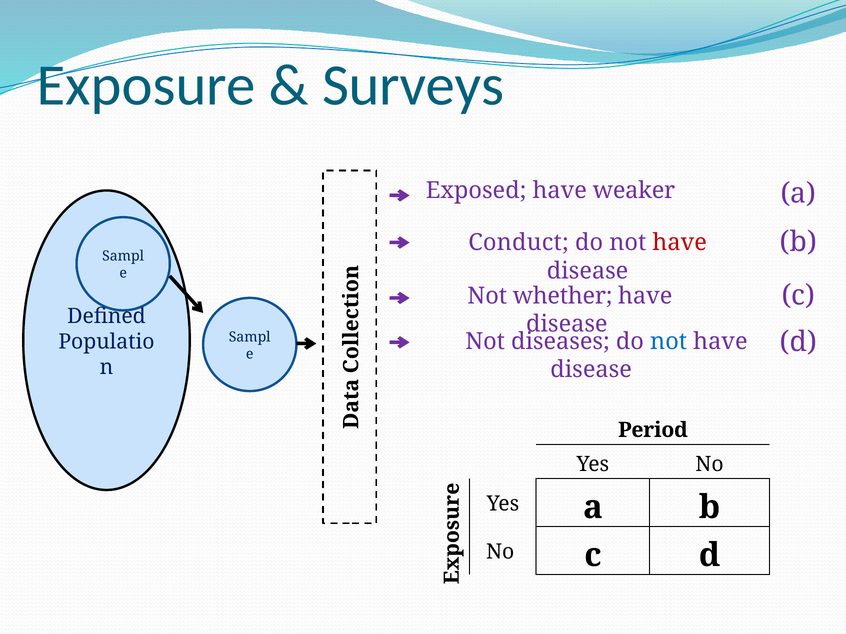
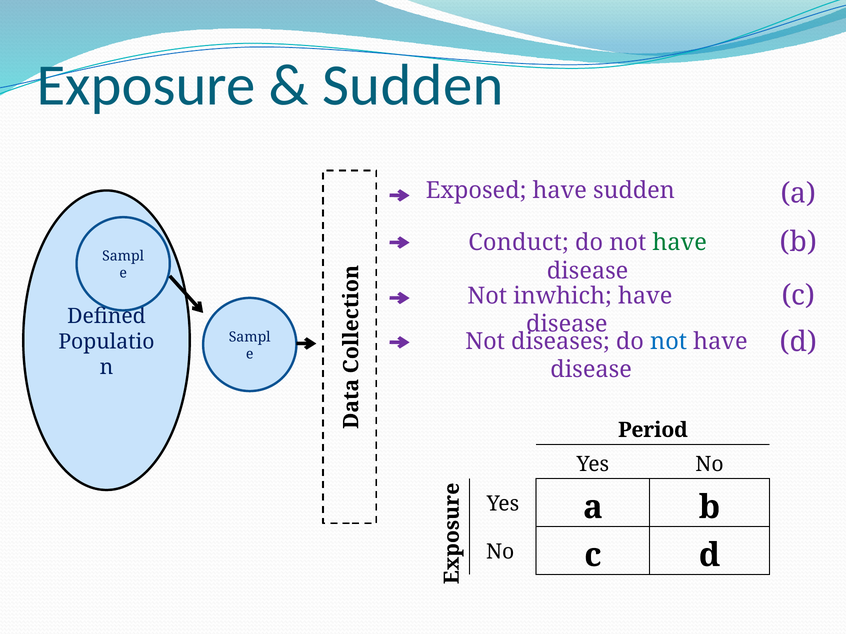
Surveys: Surveys -> Sudden (413, 85)
have weaker: weaker -> sudden (634, 191)
have colour: red -> green (680, 243)
whether: whether -> inwhich (563, 296)
